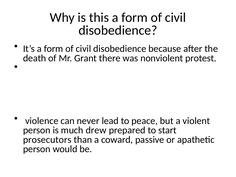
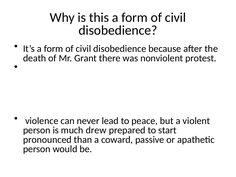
prosecutors: prosecutors -> pronounced (47, 140)
